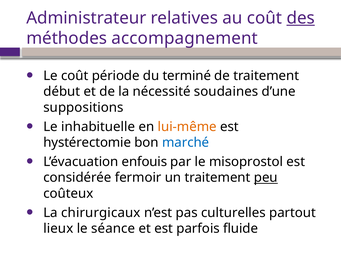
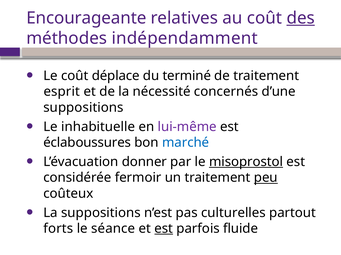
Administrateur: Administrateur -> Encourageante (86, 18)
accompagnement: accompagnement -> indépendamment (185, 38)
période: période -> déplace (116, 76)
début: début -> esprit (62, 92)
soudaines: soudaines -> concernés (226, 92)
lui-même colour: orange -> purple (187, 127)
hystérectomie: hystérectomie -> éclaboussures (87, 143)
enfouis: enfouis -> donner (144, 162)
misoprostol underline: none -> present (246, 162)
La chirurgicaux: chirurgicaux -> suppositions (101, 213)
lieux: lieux -> forts (58, 229)
est underline: none -> present (164, 229)
